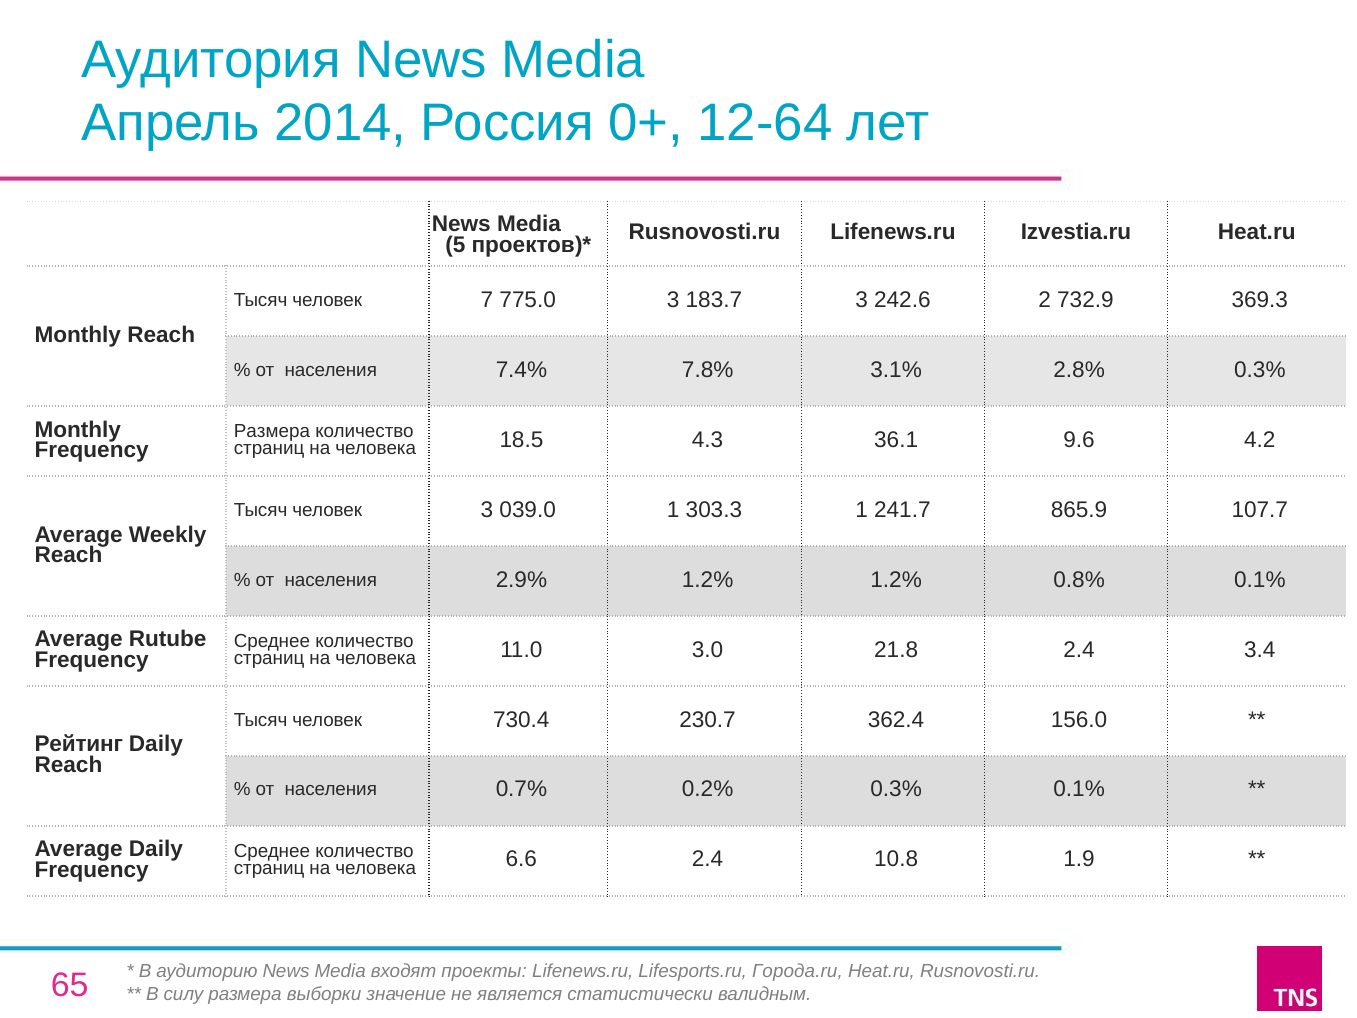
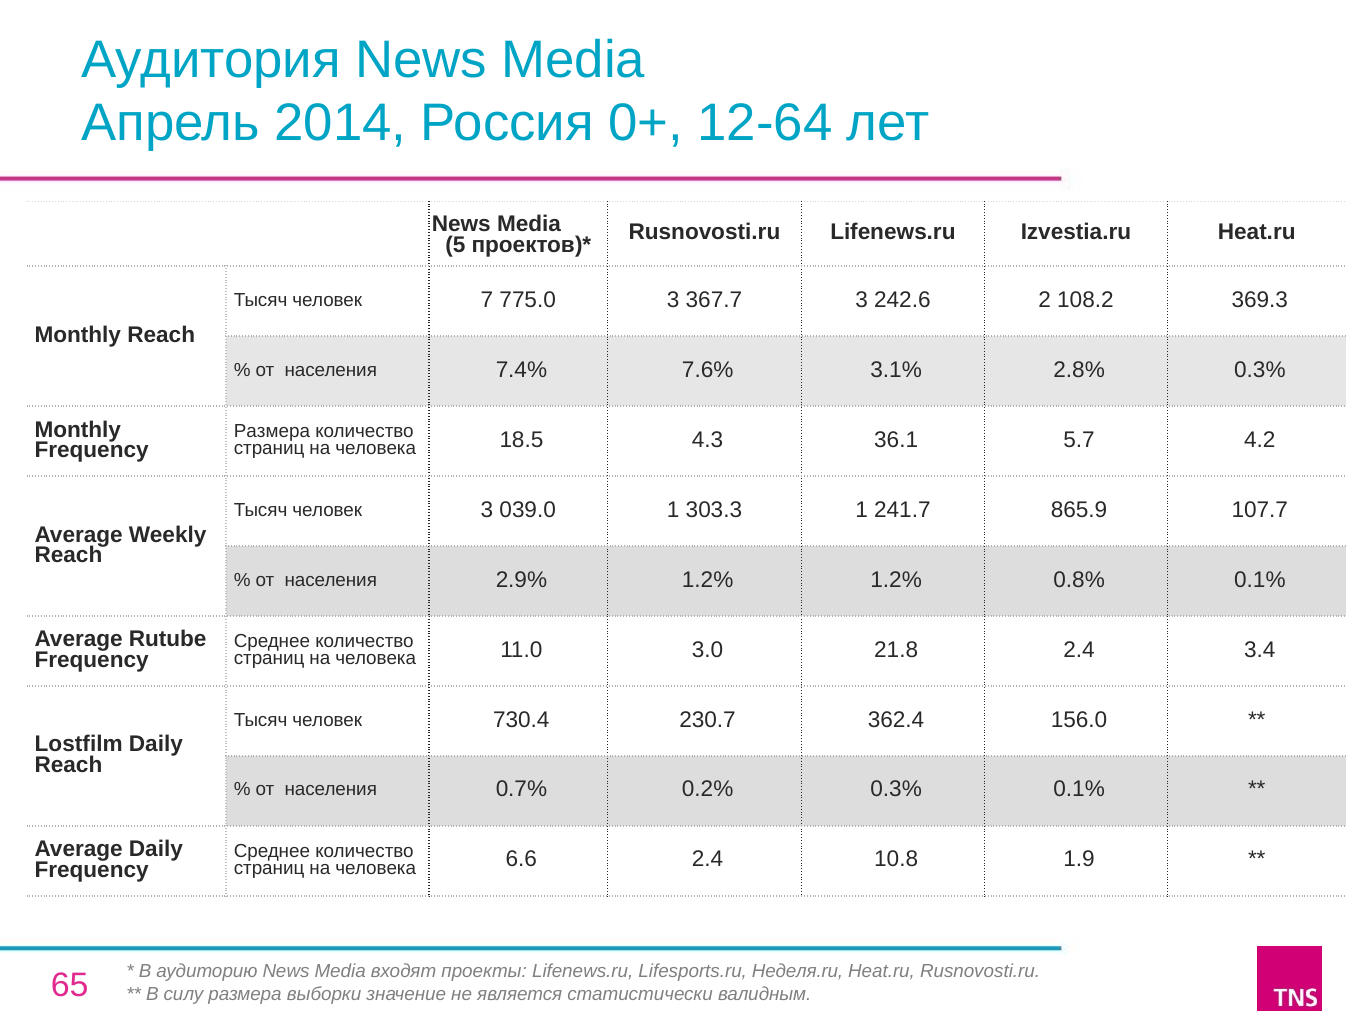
183.7: 183.7 -> 367.7 (714, 300)
732.9: 732.9 -> 108.2 (1085, 300)
7.8%: 7.8% -> 7.6% (708, 370)
9.6: 9.6 -> 5.7 (1079, 440)
Рейтинг: Рейтинг -> Lostfilm (79, 744)
Города.ru: Города.ru -> Неделя.ru (798, 971)
